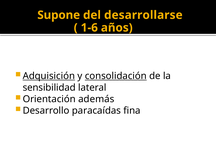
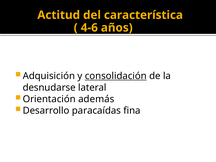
Supone: Supone -> Actitud (59, 15)
desarrollarse: desarrollarse -> característica (143, 15)
1-6: 1-6 -> 4-6 (89, 28)
Adquisición underline: present -> none (49, 76)
sensibilidad: sensibilidad -> desnudarse (49, 88)
